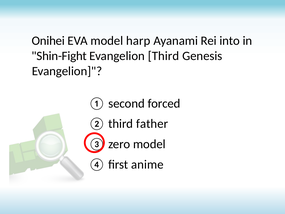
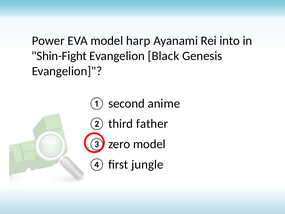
Onihei: Onihei -> Power (48, 41)
Evangelion Third: Third -> Black (163, 56)
forced: forced -> anime (164, 103)
anime: anime -> jungle (147, 164)
